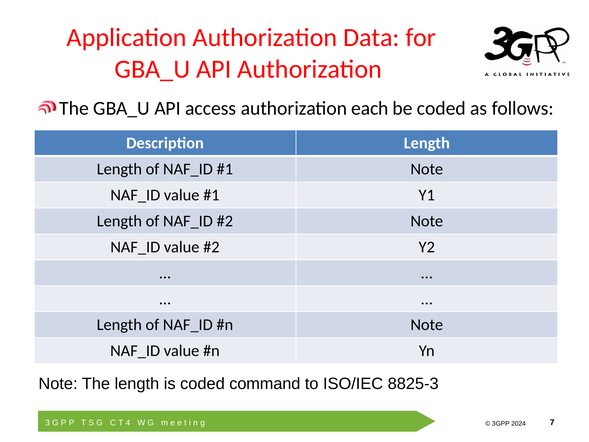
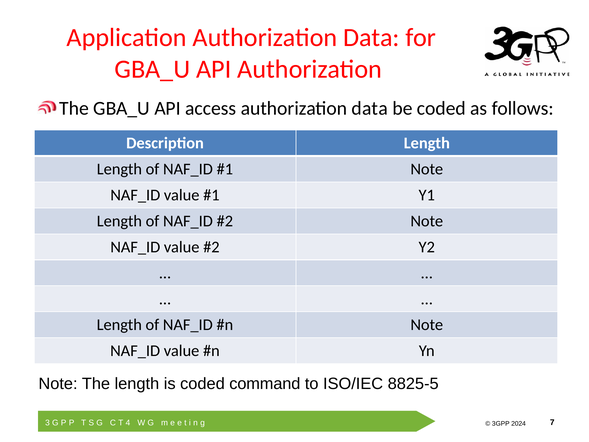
access authorization each: each -> data (370, 108)
8825-3: 8825-3 -> 8825-5 (413, 383)
